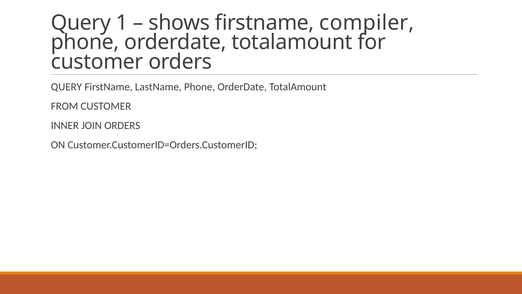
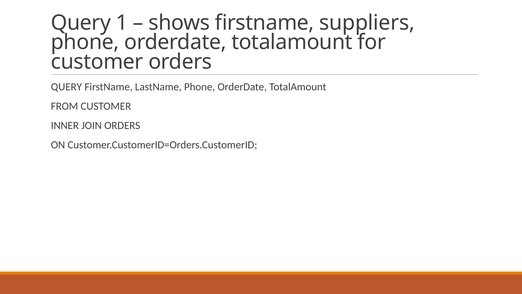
compiler: compiler -> suppliers (367, 23)
